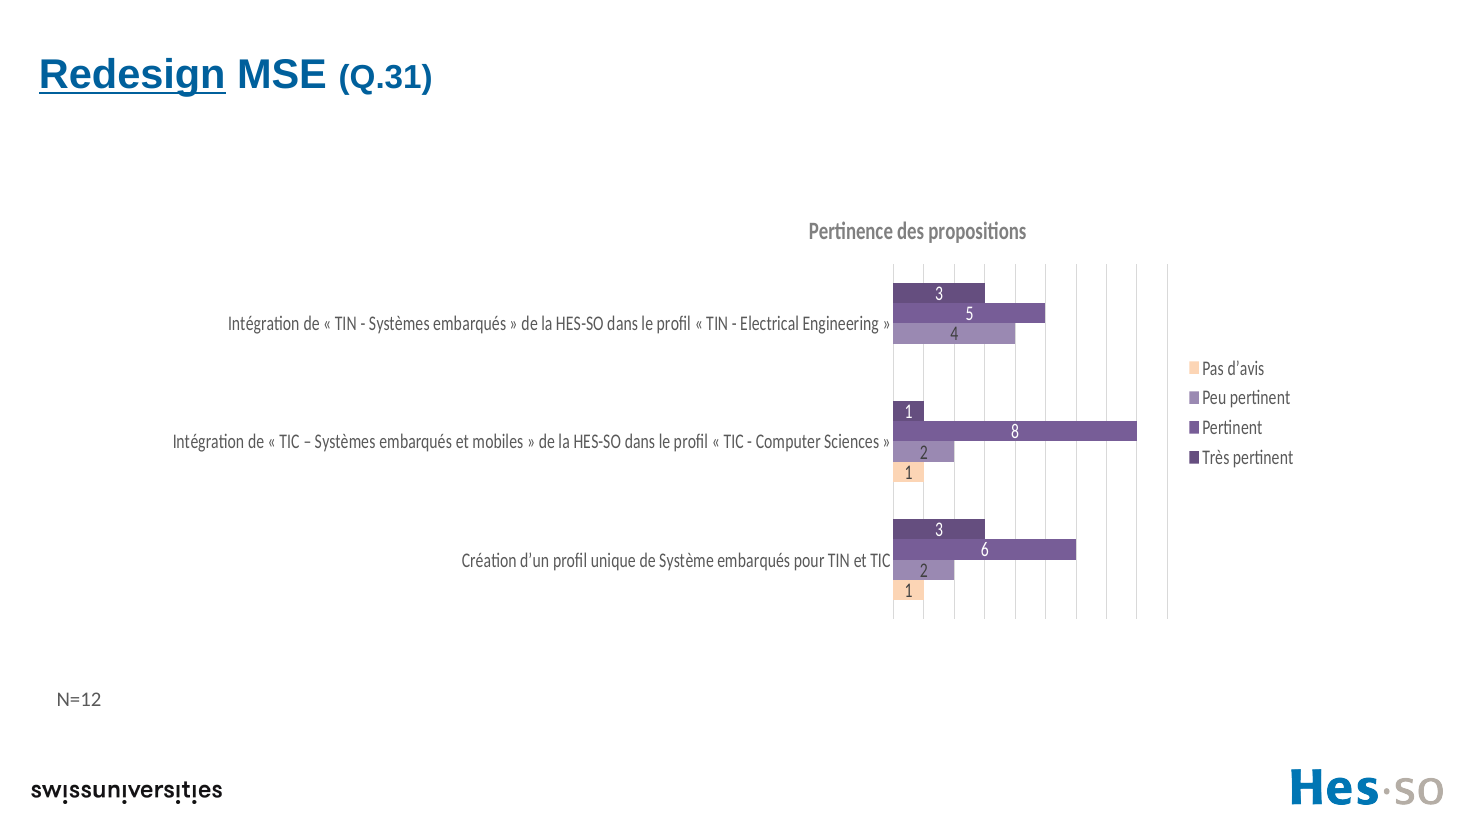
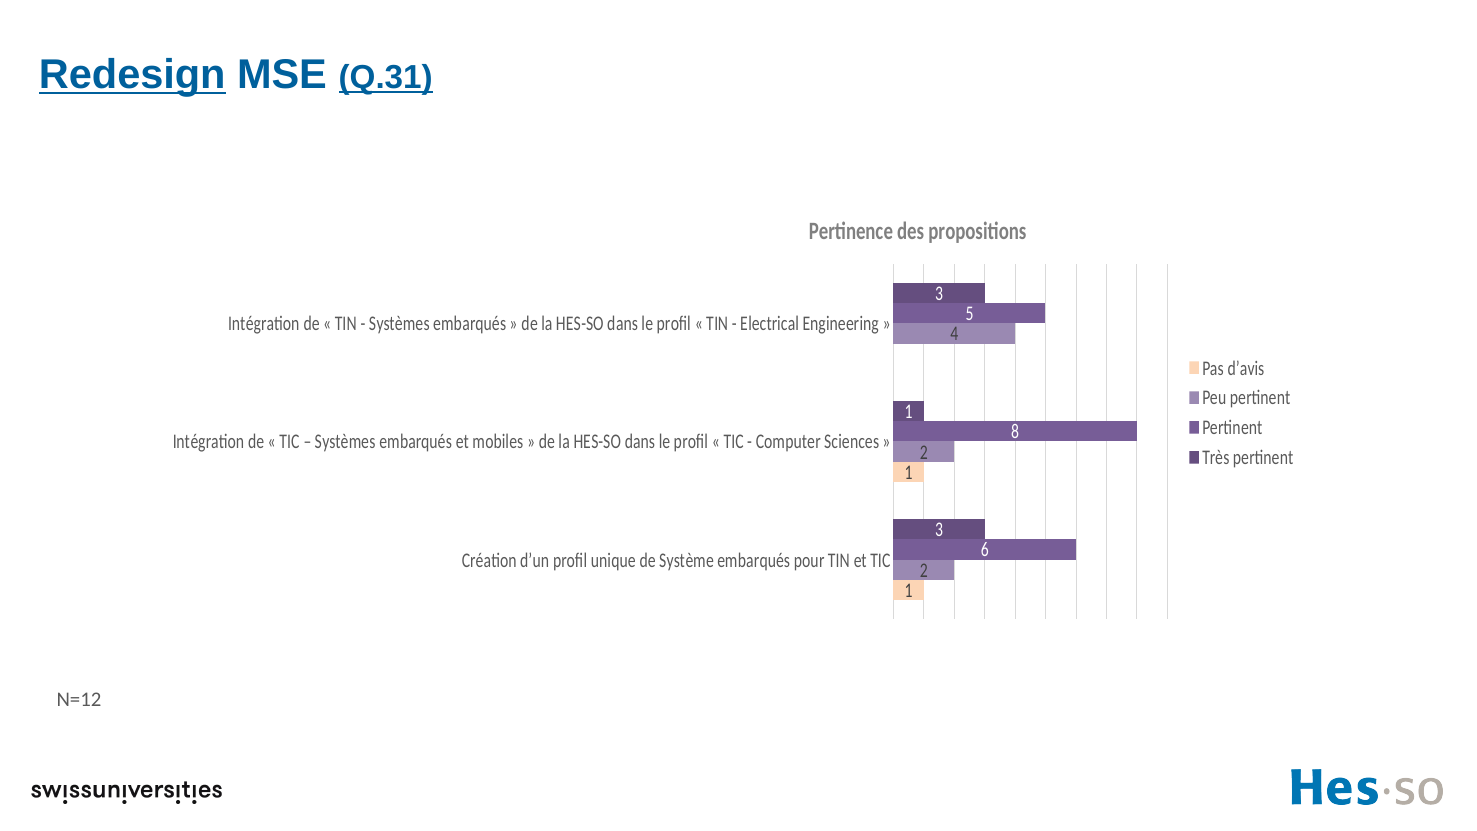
Q.31 underline: none -> present (386, 78)
